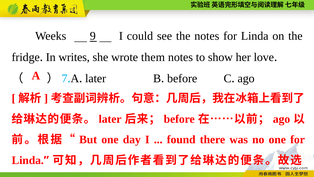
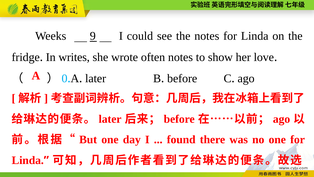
them: them -> often (153, 57)
7: 7 -> 0 (65, 78)
